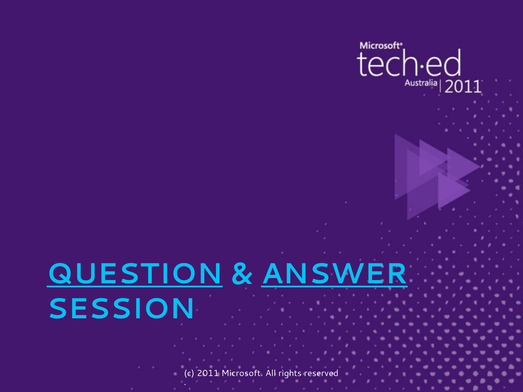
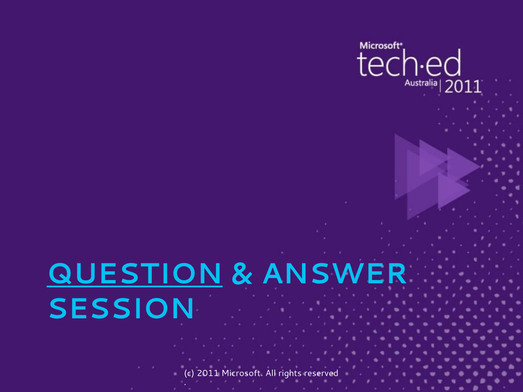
ANSWER underline: present -> none (334, 274)
